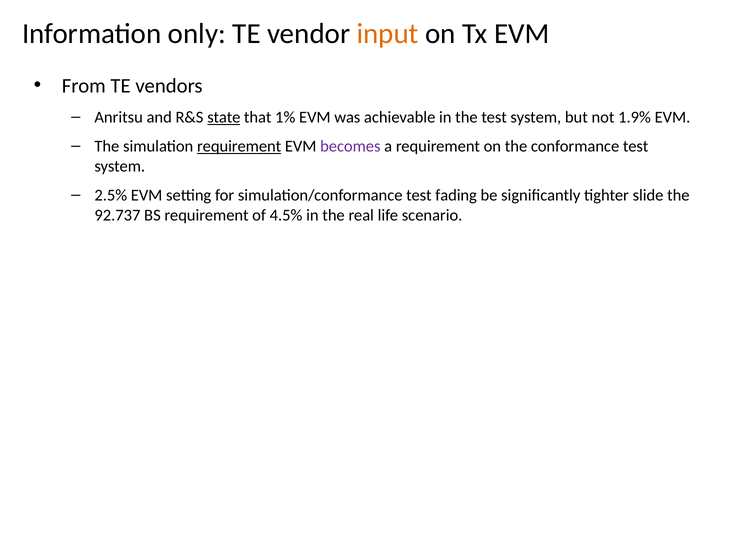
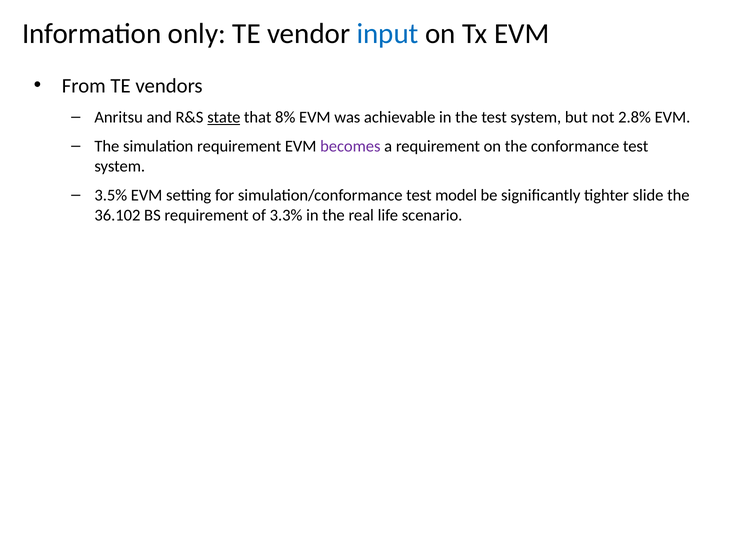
input colour: orange -> blue (388, 34)
1%: 1% -> 8% (285, 117)
1.9%: 1.9% -> 2.8% (635, 117)
requirement underline: present -> none (239, 147)
2.5%: 2.5% -> 3.5% (111, 196)
fading: fading -> model (456, 196)
92.737: 92.737 -> 36.102 (117, 216)
4.5%: 4.5% -> 3.3% (286, 216)
